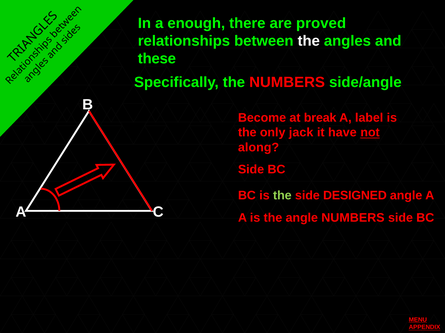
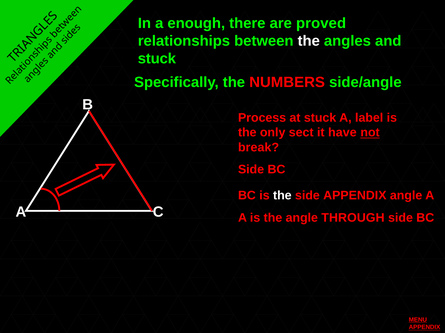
these: these -> stuck (157, 59)
Become: Become -> Process (262, 118)
at break: break -> stuck (320, 118)
jack: jack -> sect (301, 133)
along: along -> break (259, 148)
the colour: light green -> white (282, 196)
side DESIGNED: DESIGNED -> APPENDIX (355, 196)
angle NUMBERS: NUMBERS -> THROUGH (353, 218)
